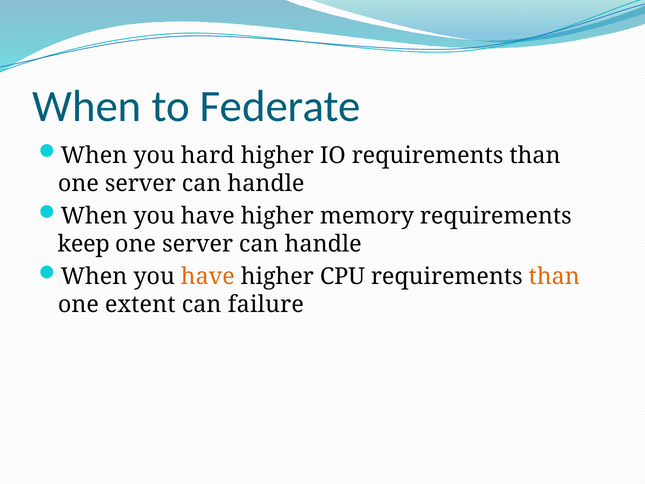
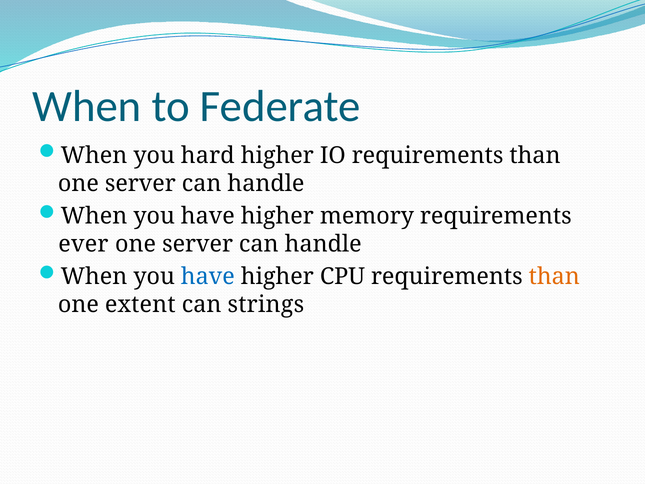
keep: keep -> ever (83, 244)
have colour: orange -> blue (208, 276)
failure: failure -> strings (266, 304)
